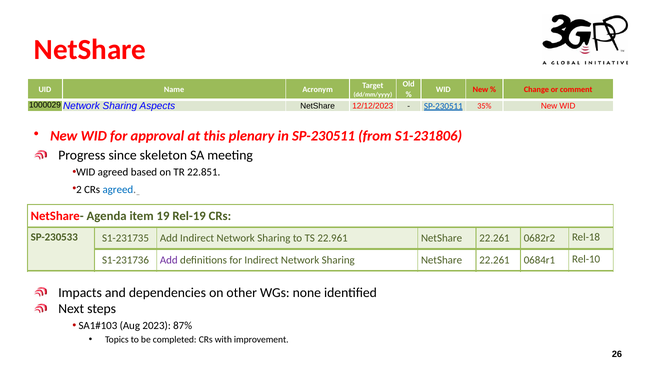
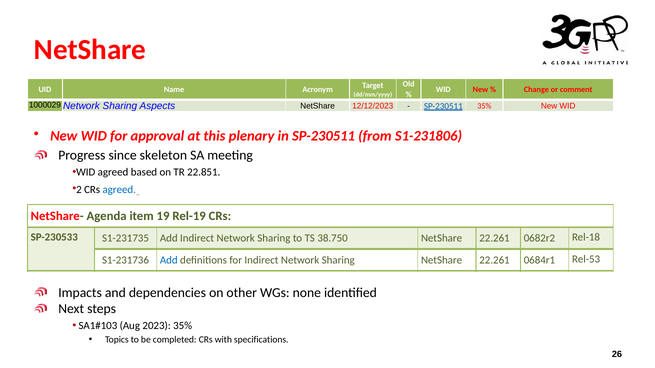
22.961: 22.961 -> 38.750 (333, 238)
Add colour: purple -> blue (169, 260)
Rel-10: Rel-10 -> Rel-53 (586, 259)
2023 87%: 87% -> 35% (183, 326)
improvement: improvement -> specifications (261, 340)
